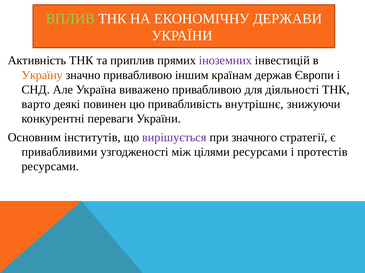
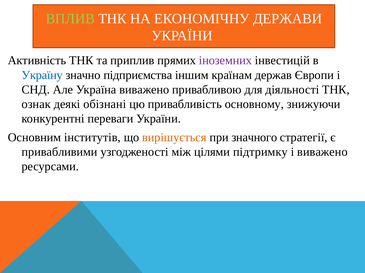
Україну colour: orange -> blue (42, 75)
значно привабливою: привабливою -> підприємства (138, 75)
варто: варто -> ознак (36, 104)
повинен: повинен -> обізнані (105, 104)
внутрішнє: внутрішнє -> основному (254, 104)
вирішується colour: purple -> orange (174, 138)
цілями ресурсами: ресурсами -> підтримку (260, 152)
і протестів: протестів -> виважено (322, 152)
